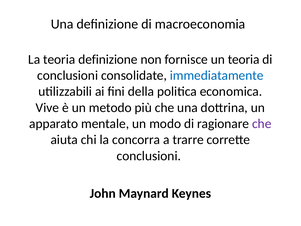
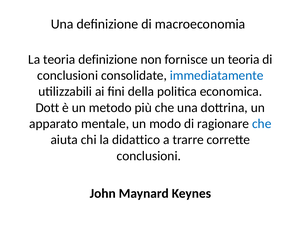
Vive: Vive -> Dott (47, 108)
che colour: purple -> blue (262, 124)
concorra: concorra -> didattico (136, 140)
